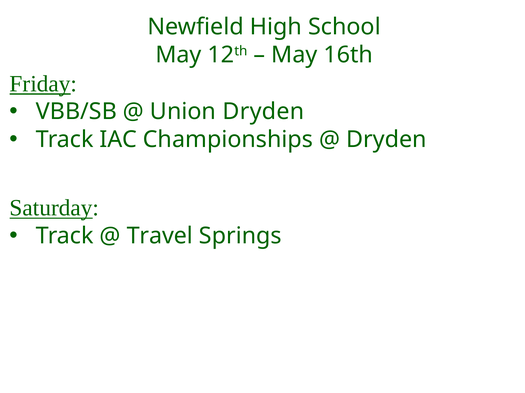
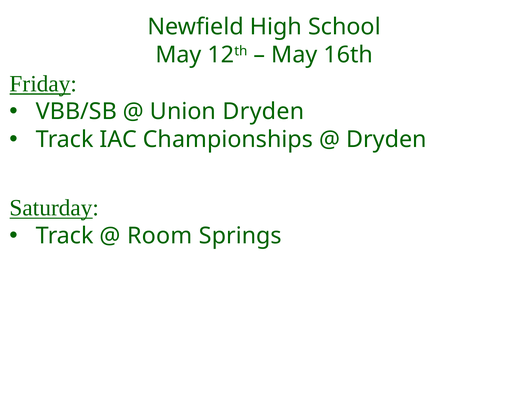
Travel: Travel -> Room (160, 236)
